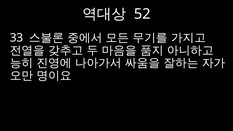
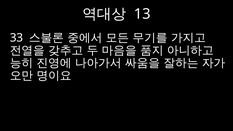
52: 52 -> 13 (142, 14)
